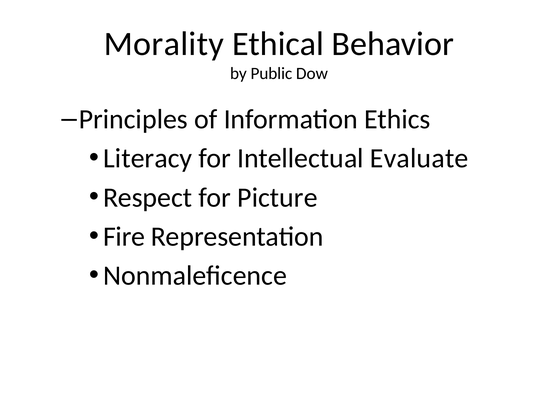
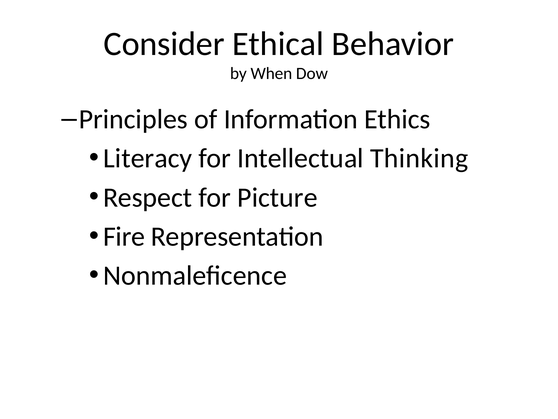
Morality: Morality -> Consider (164, 44)
Public: Public -> When (271, 73)
Evaluate: Evaluate -> Thinking (419, 158)
